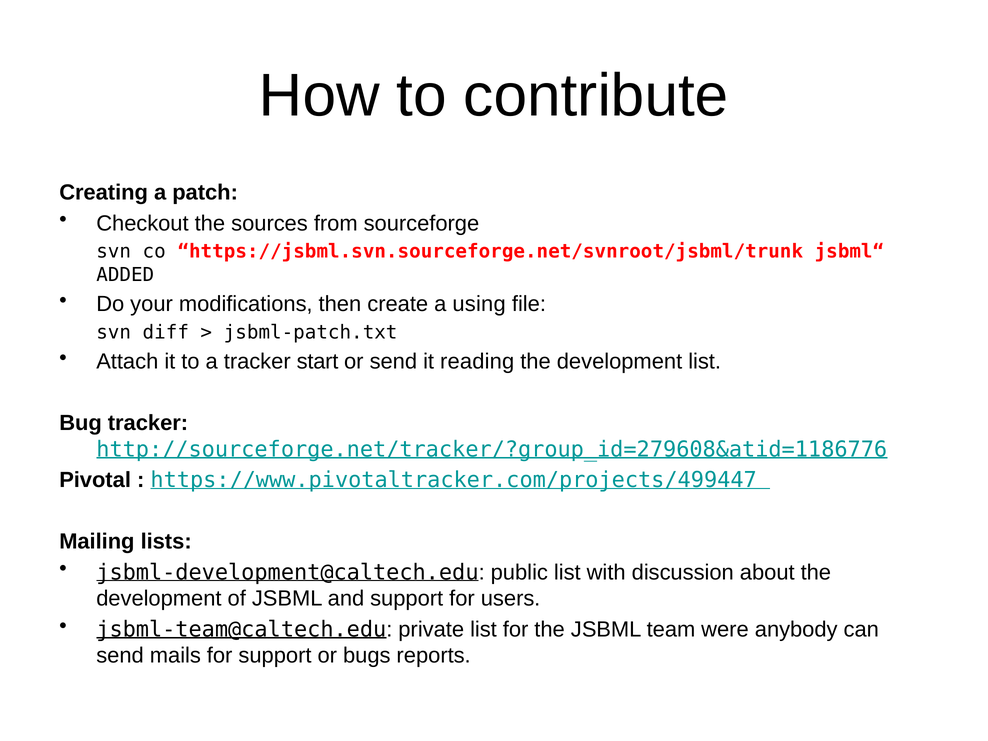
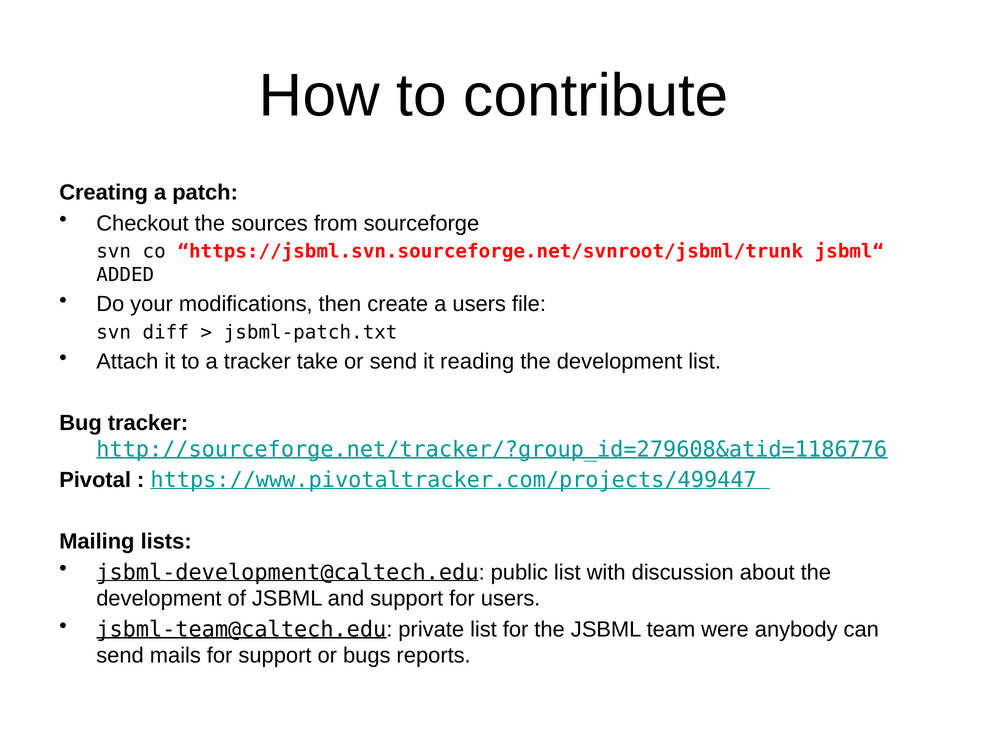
a using: using -> users (479, 304)
start: start -> take (317, 362)
